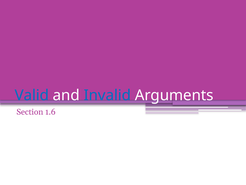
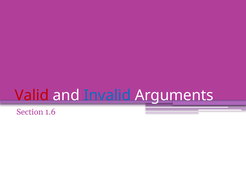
Valid colour: blue -> red (32, 95)
